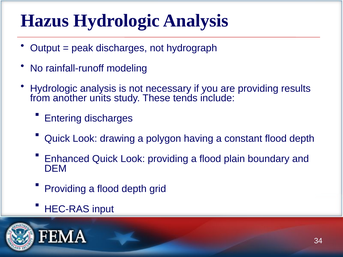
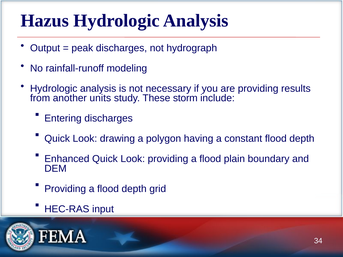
tends: tends -> storm (185, 98)
